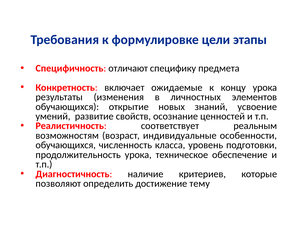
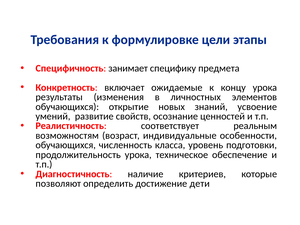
отличают: отличают -> занимает (128, 68)
тему: тему -> дети (200, 184)
